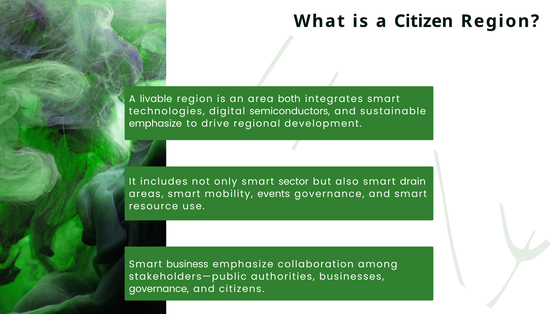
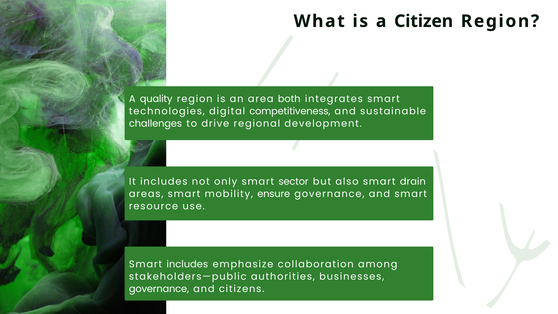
livable: livable -> quality (156, 99)
semiconductors: semiconductors -> competitiveness (290, 111)
emphasize: emphasize -> challenges (155, 123)
events: events -> ensure (274, 194)
Smart business: business -> includes (187, 264)
